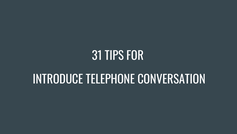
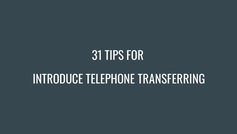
CONVERSATION: CONVERSATION -> TRANSFERRING (171, 79)
